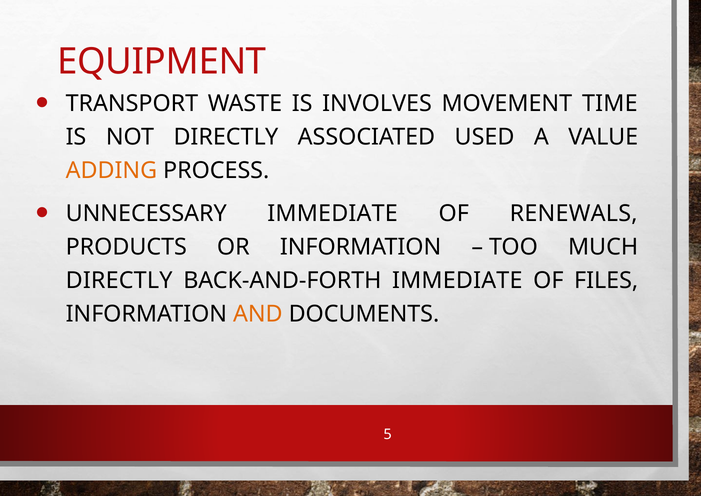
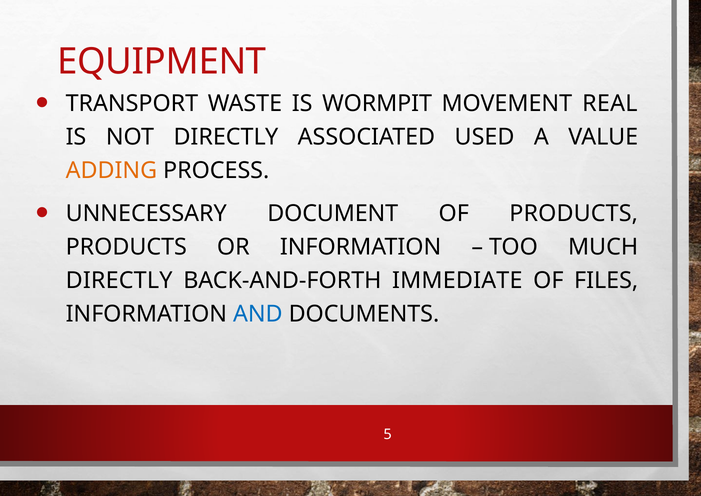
INVOLVES: INVOLVES -> WORMPIT (377, 103)
TIME: TIME -> REAL (610, 103)
UNNECESSARY IMMEDIATE: IMMEDIATE -> DOCUMENT (333, 213)
OF RENEWALS: RENEWALS -> PRODUCTS (574, 213)
AND colour: orange -> blue (258, 314)
